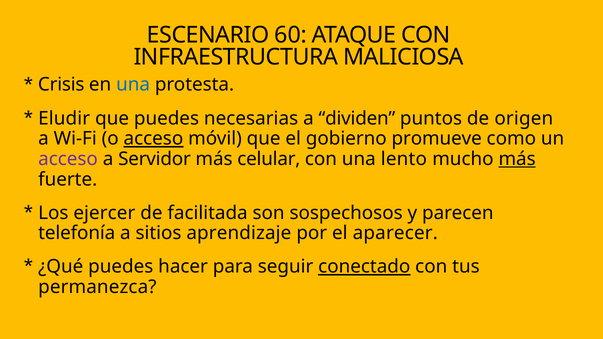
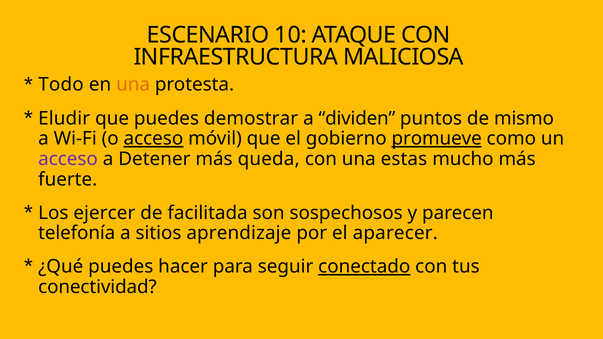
60: 60 -> 10 (291, 35)
Crisis: Crisis -> Todo (61, 85)
una colour: blue -> orange (133, 85)
necesarias: necesarias -> demostrar (251, 118)
origen: origen -> mismo (524, 118)
promueve underline: none -> present (437, 139)
Servidor: Servidor -> Detener (154, 159)
celular: celular -> queda (269, 159)
lento: lento -> estas (404, 159)
más underline: present -> none (517, 159)
permanezca: permanezca -> conectividad (97, 287)
